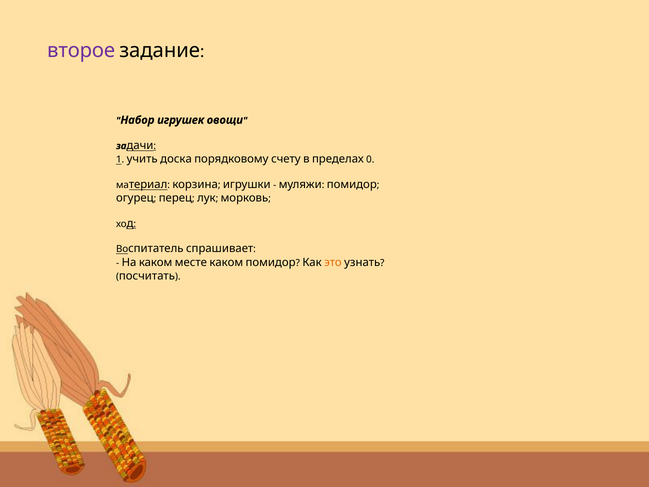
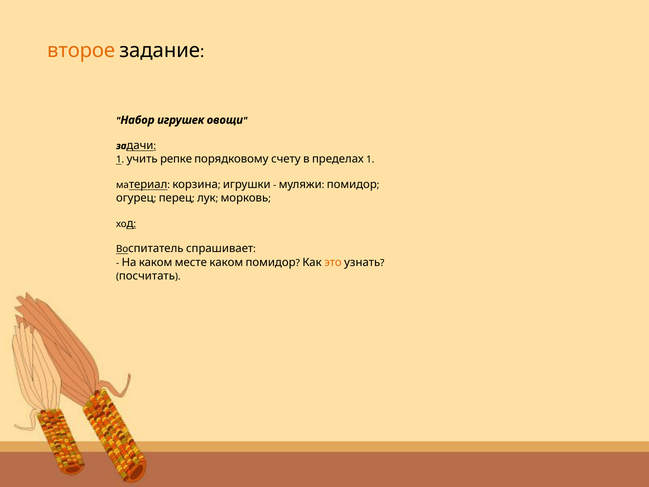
второе colour: purple -> orange (81, 51)
доска: доска -> репке (176, 159)
пределах 0: 0 -> 1 (370, 160)
